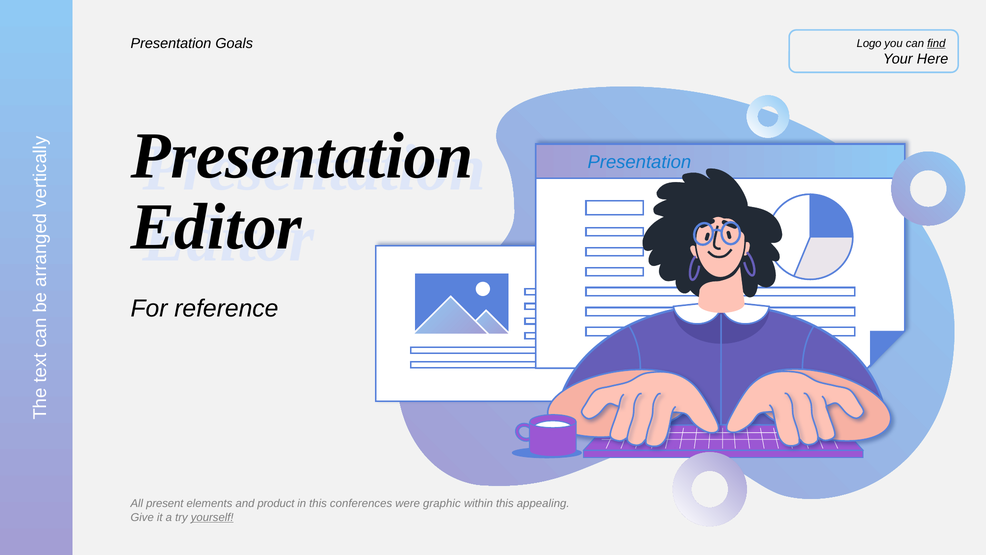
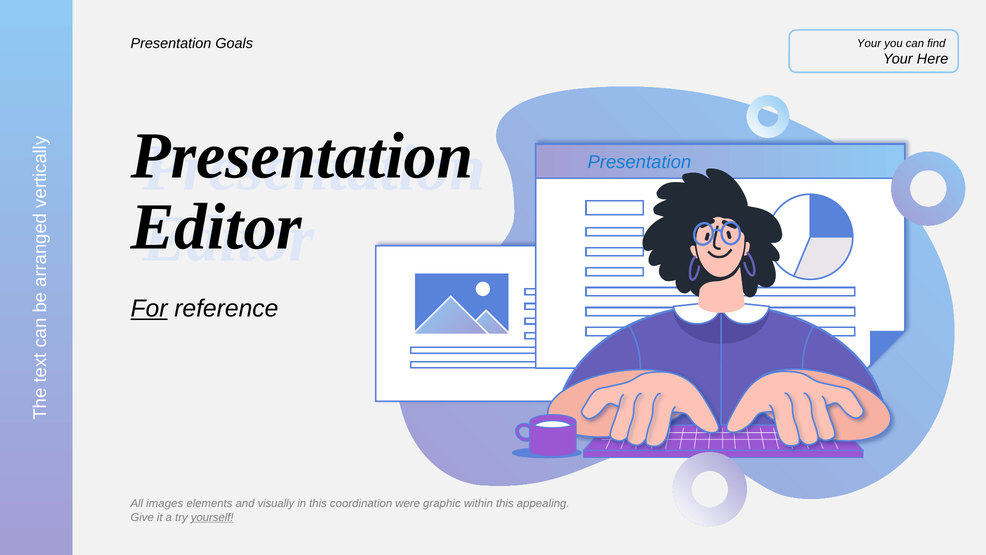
Logo: Logo -> Your (869, 43)
find underline: present -> none (936, 43)
For underline: none -> present (149, 308)
present: present -> images (165, 503)
product: product -> visually (276, 503)
conferences: conferences -> coordination (361, 503)
